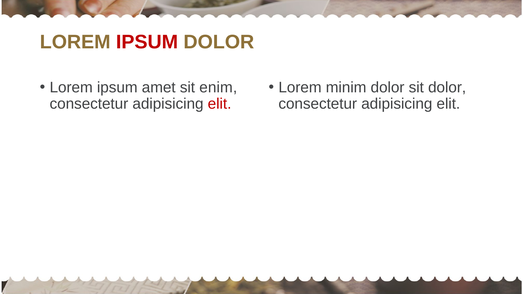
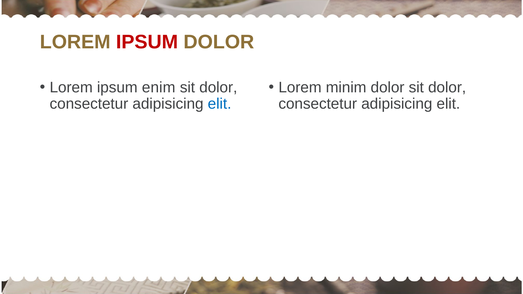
amet: amet -> enim (159, 87)
enim: enim -> dolor (218, 87)
elit colour: red -> blue (220, 104)
